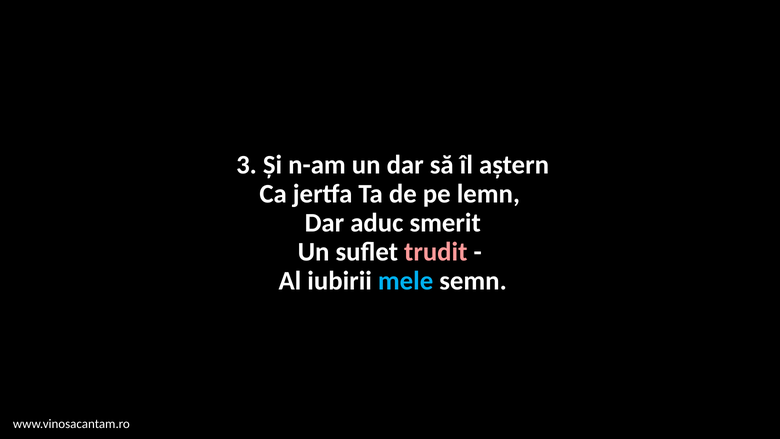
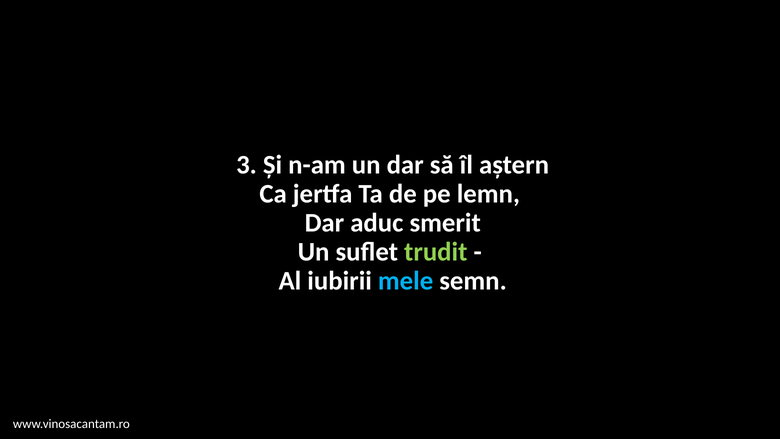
trudit colour: pink -> light green (436, 252)
